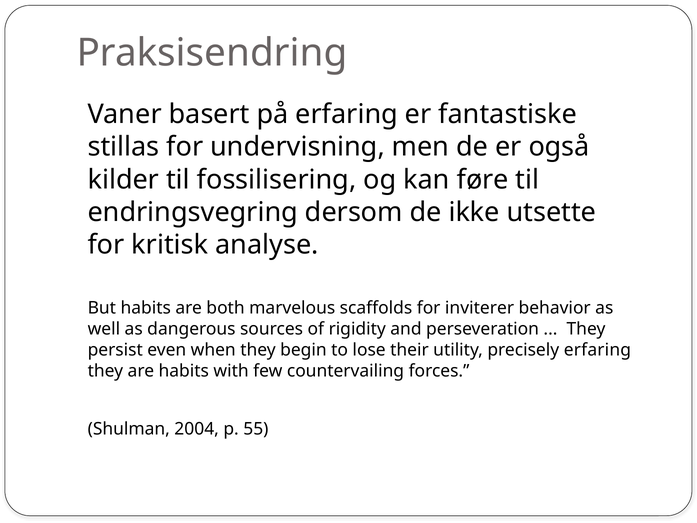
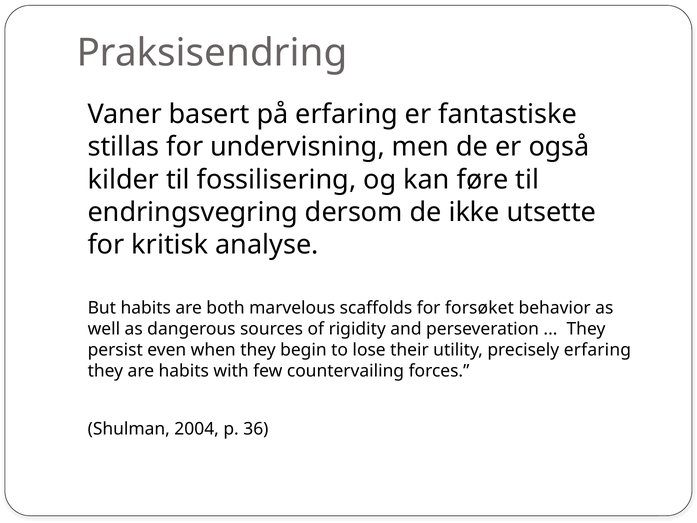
inviterer: inviterer -> forsøket (479, 308)
55: 55 -> 36 (256, 429)
